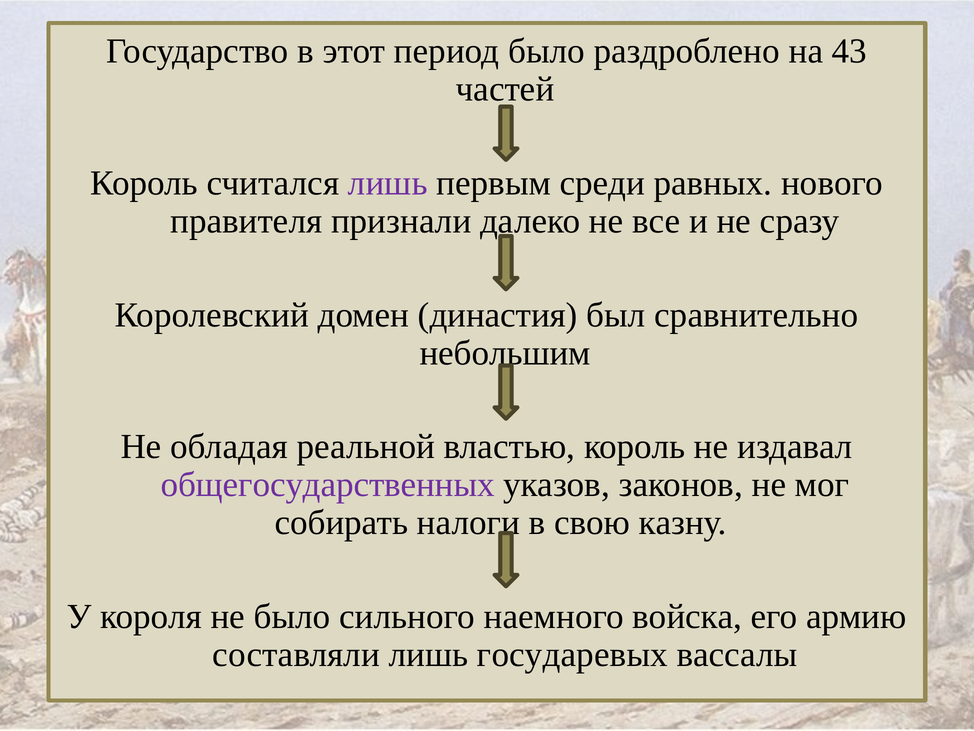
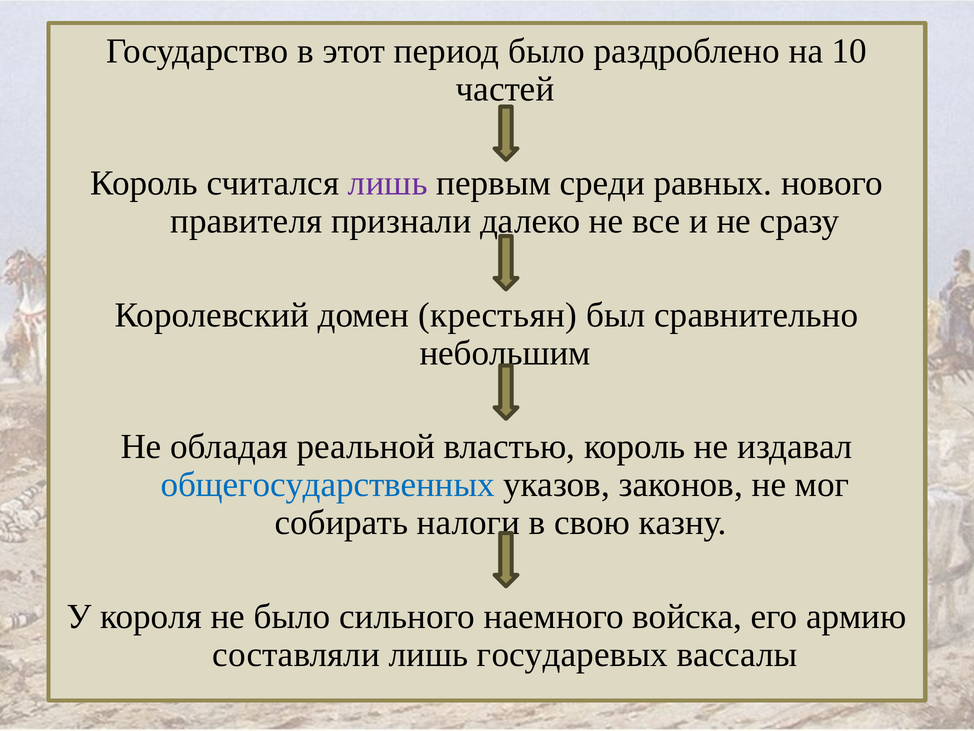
43: 43 -> 10 (849, 51)
династия: династия -> крестьян (498, 315)
общегосударственных colour: purple -> blue (328, 484)
